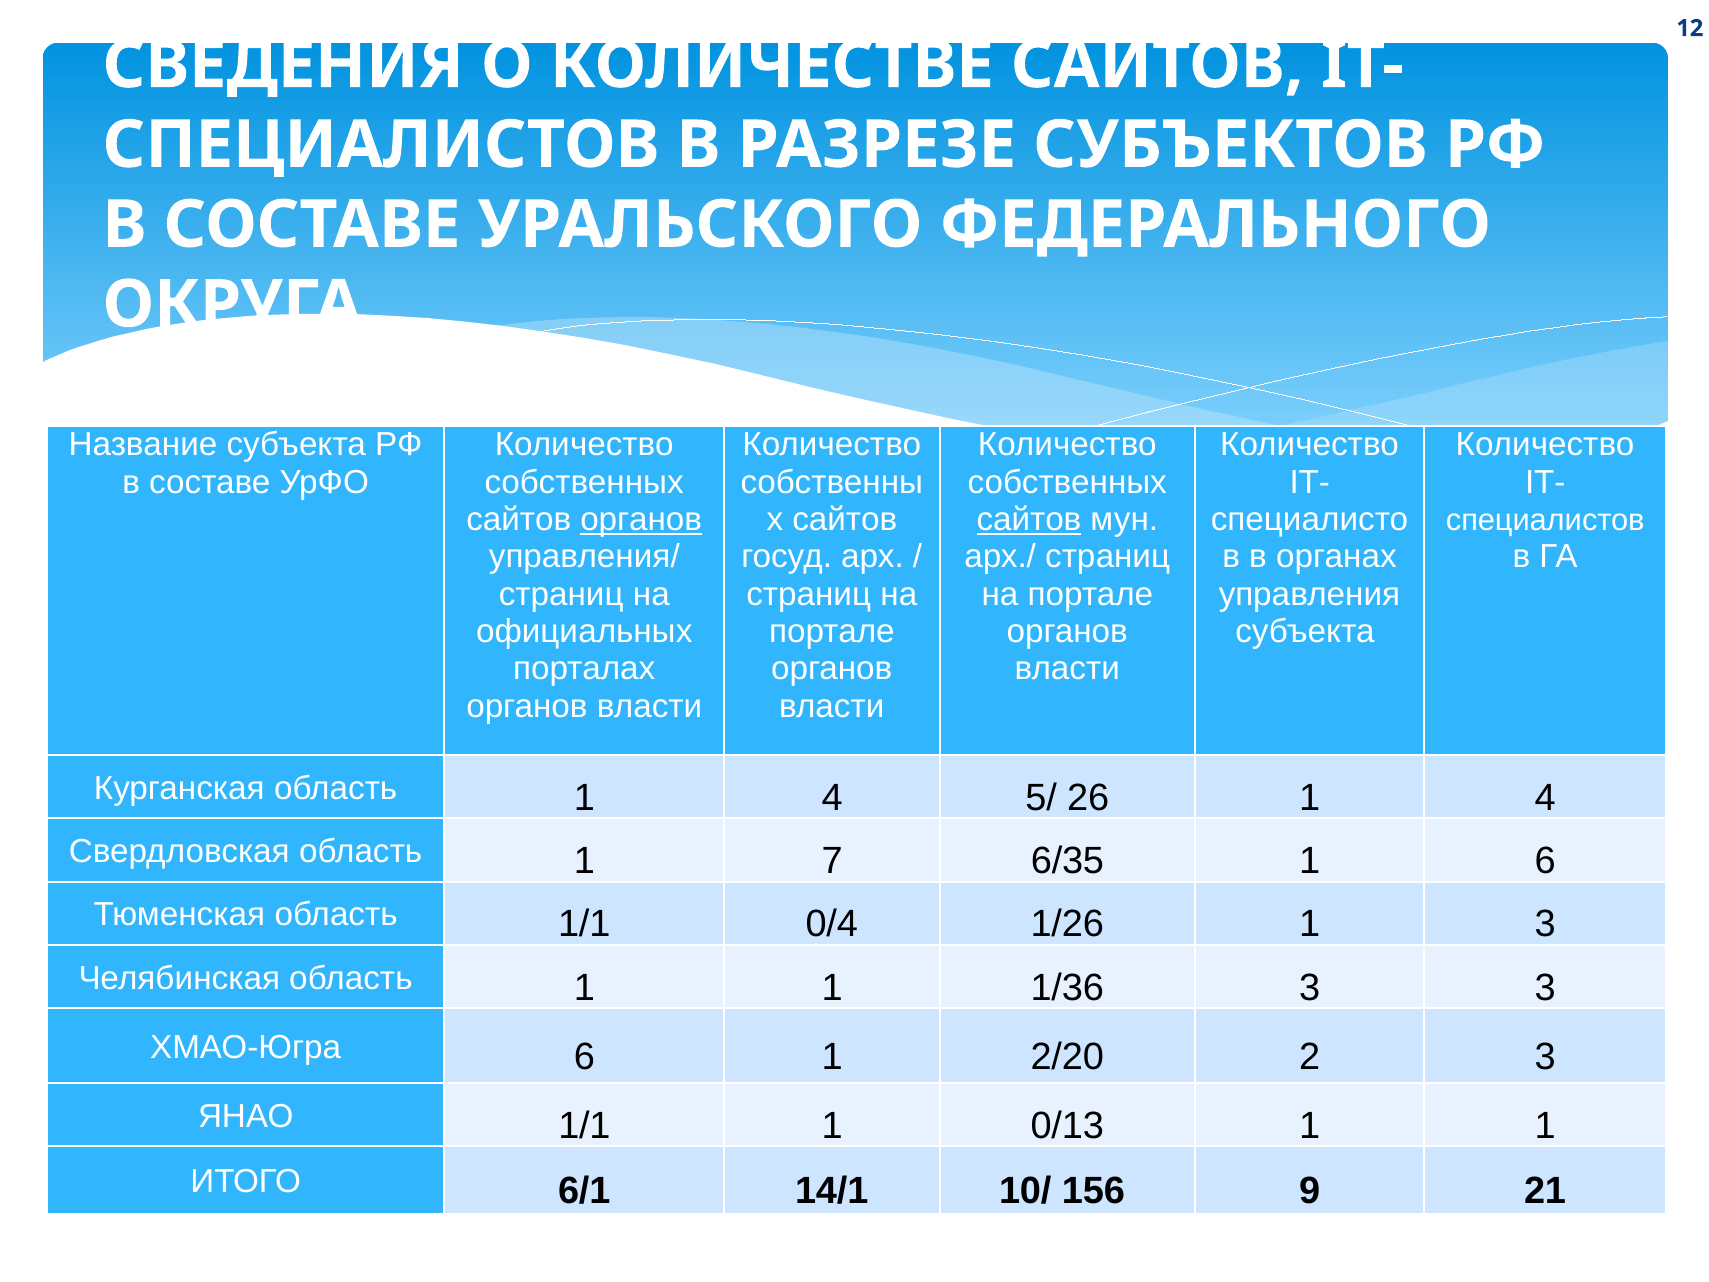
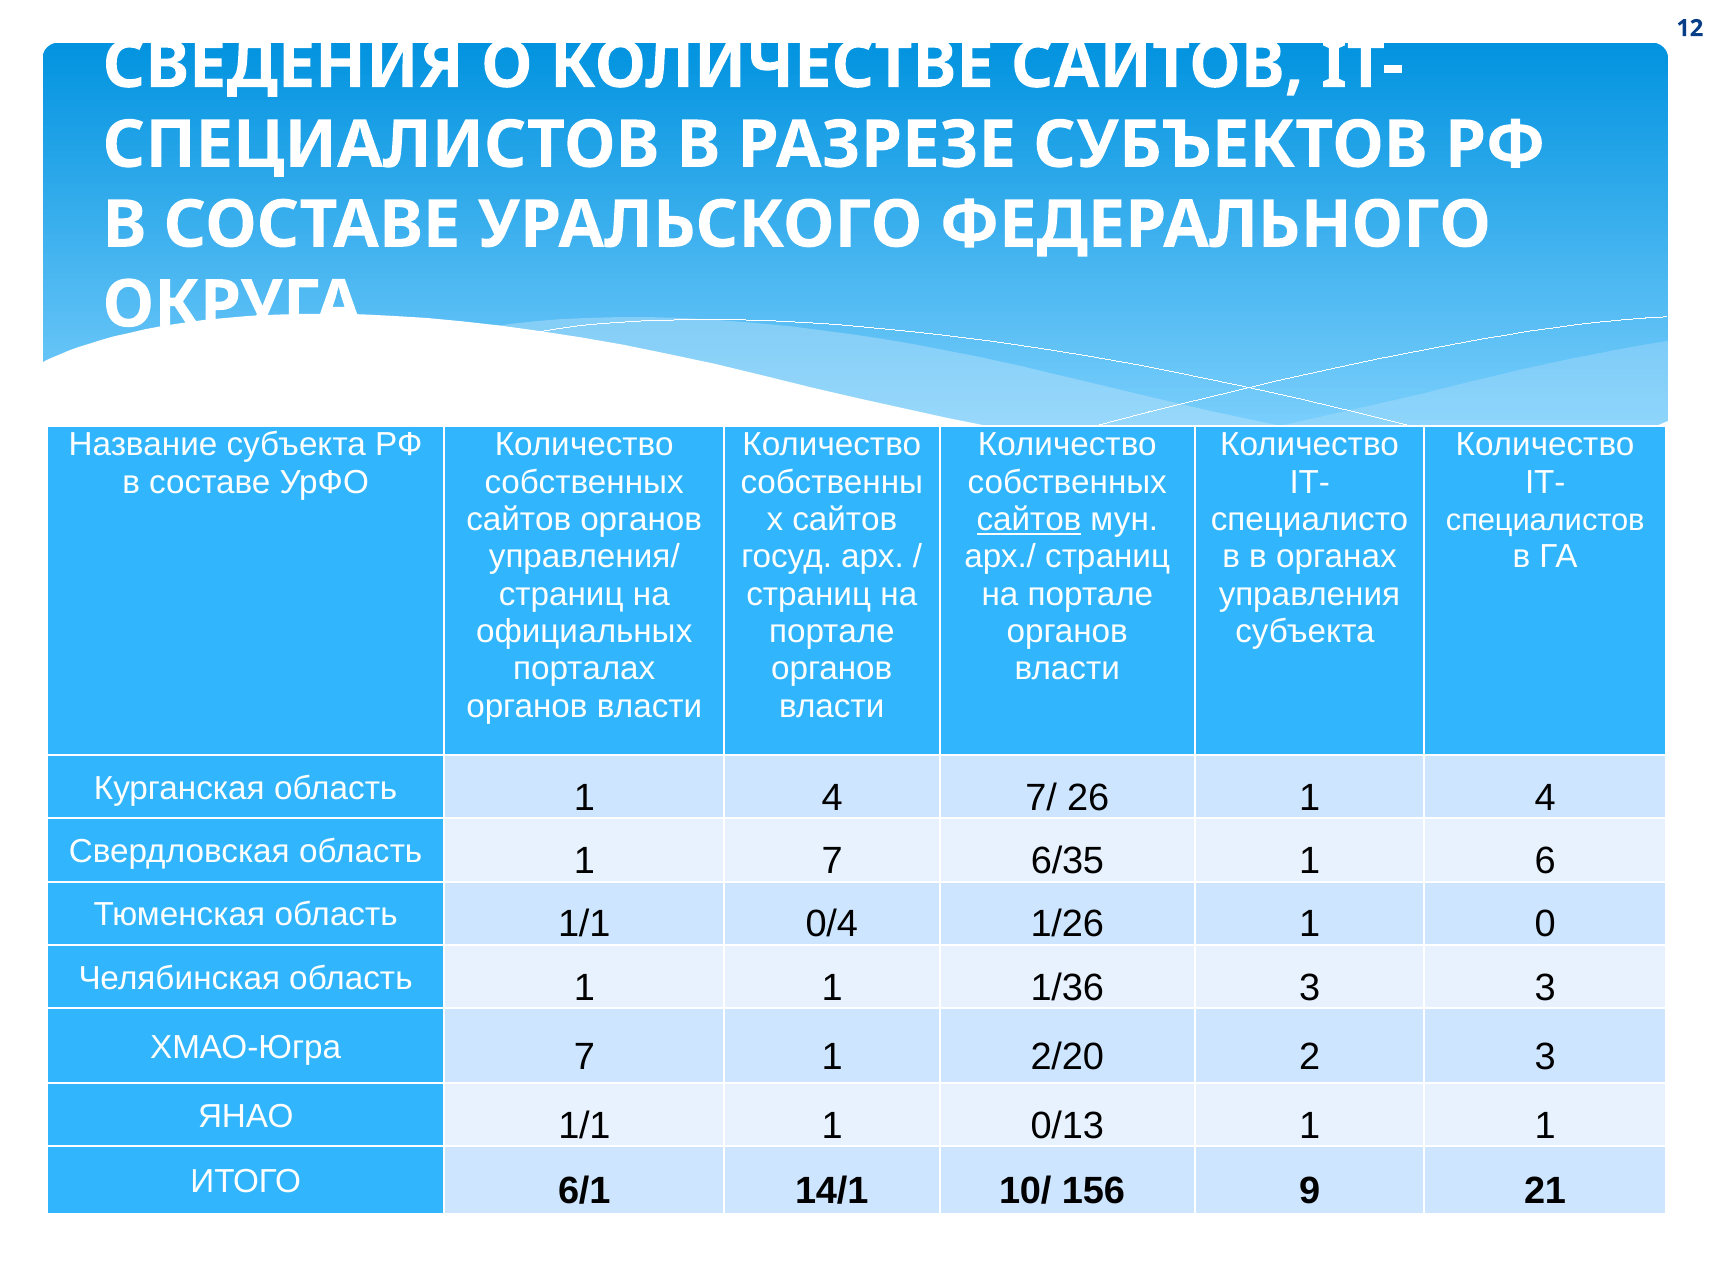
органов underline: present -> none (641, 519)
5/: 5/ -> 7/ (1041, 798)
1 3: 3 -> 0 (1545, 924)
ХМАО-Югра 6: 6 -> 7 (584, 1056)
